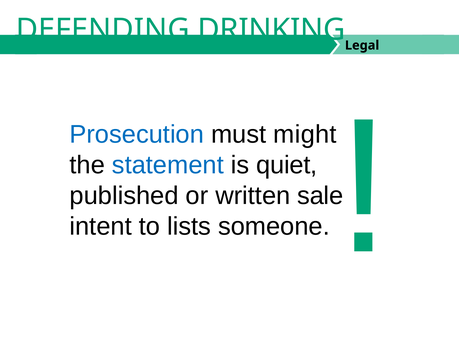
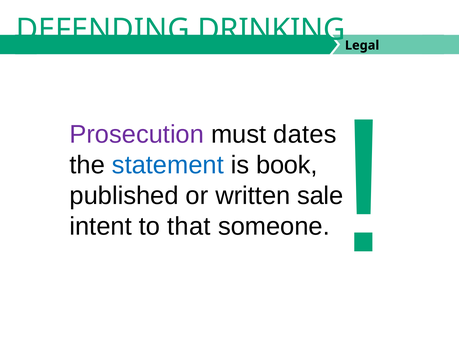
Prosecution colour: blue -> purple (137, 134)
might: might -> dates (305, 134)
quiet: quiet -> book (287, 165)
lists: lists -> that (189, 226)
